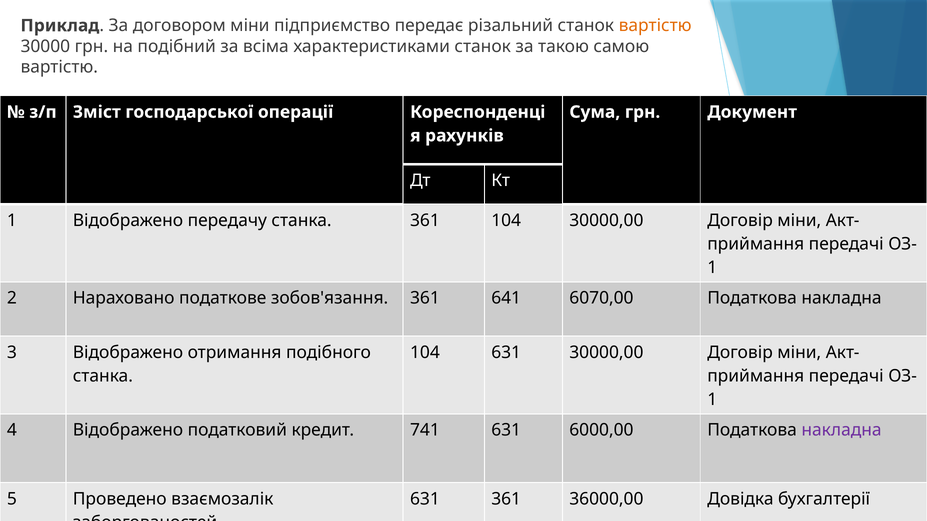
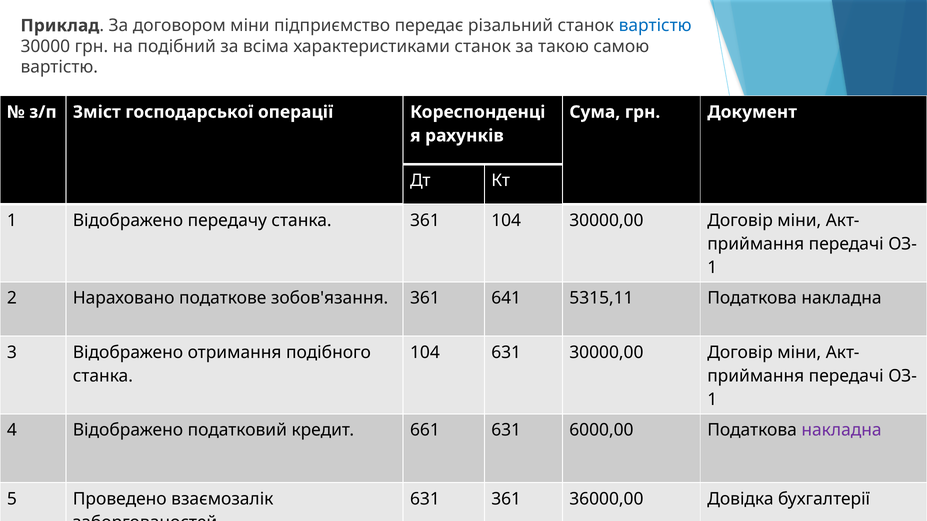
вартістю colour: orange -> blue (655, 26)
6070,00: 6070,00 -> 5315,11 (601, 298)
741: 741 -> 661 (425, 431)
